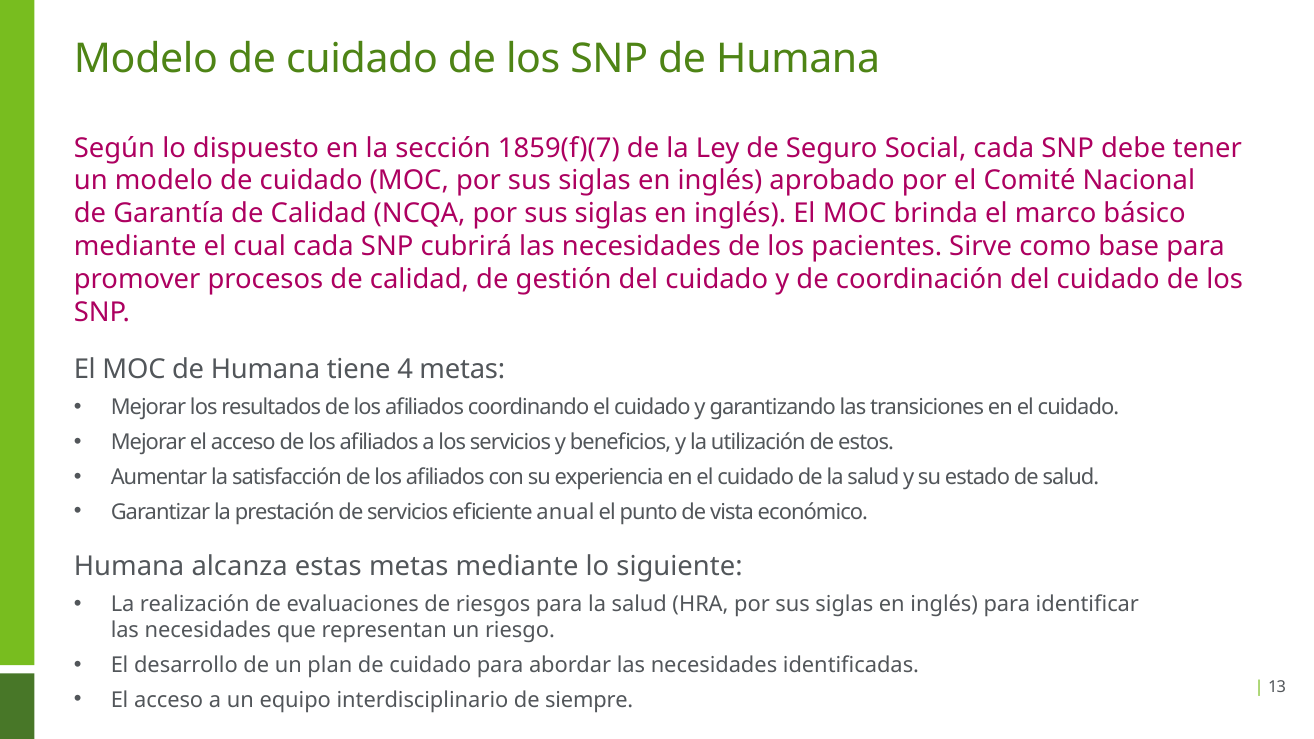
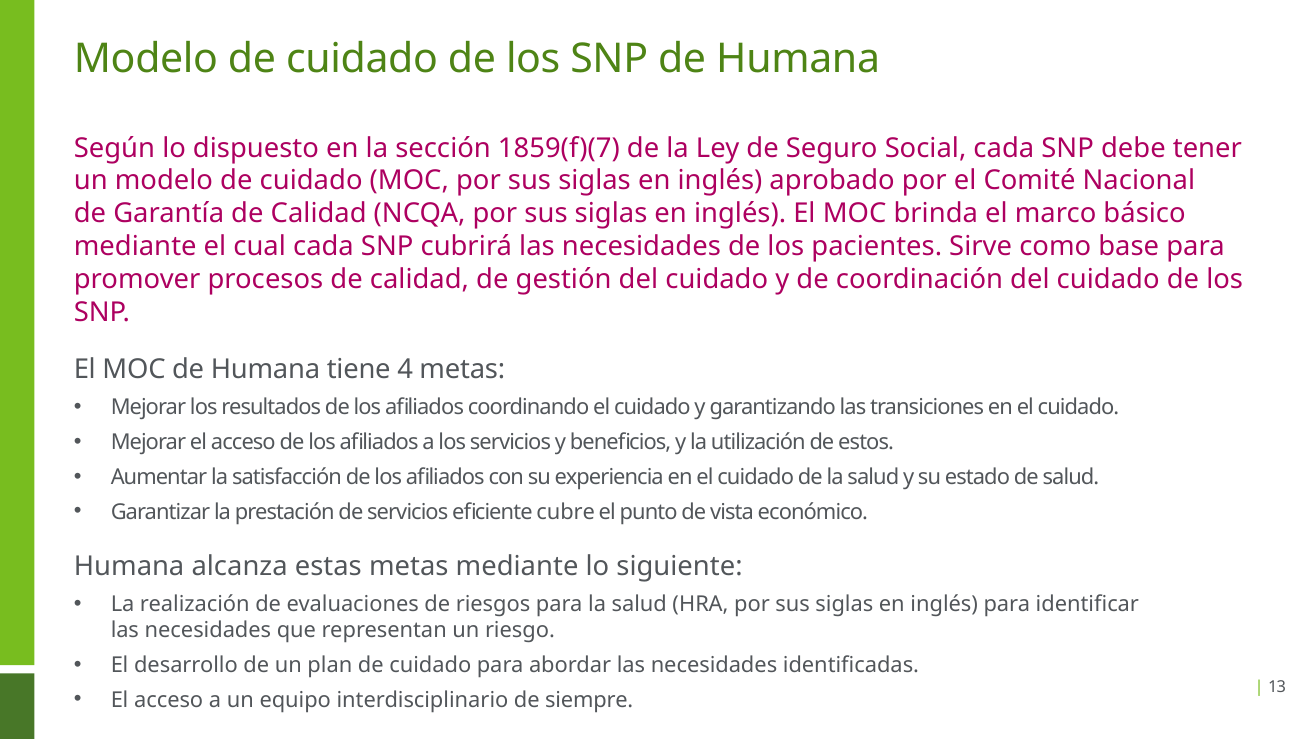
anual: anual -> cubre (566, 512)
